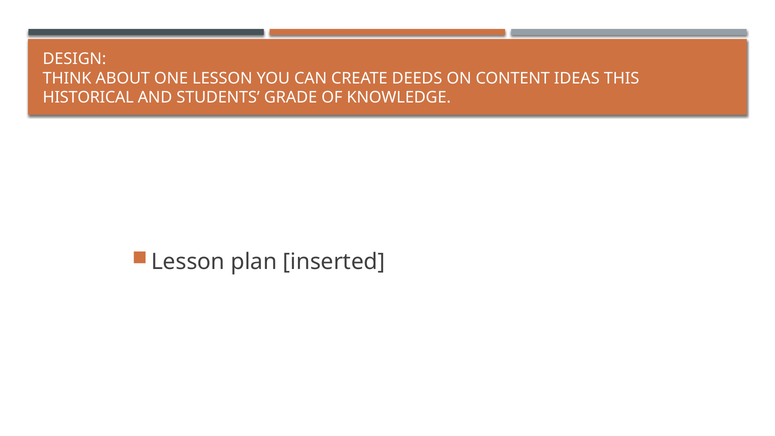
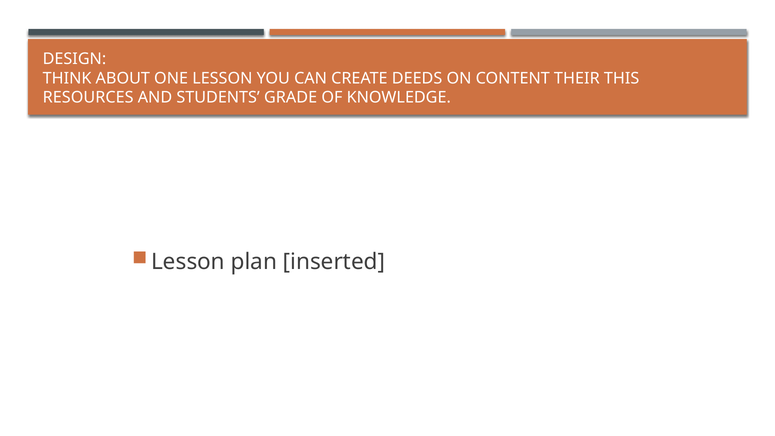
IDEAS: IDEAS -> THEIR (577, 78)
HISTORICAL: HISTORICAL -> RESOURCES (88, 98)
